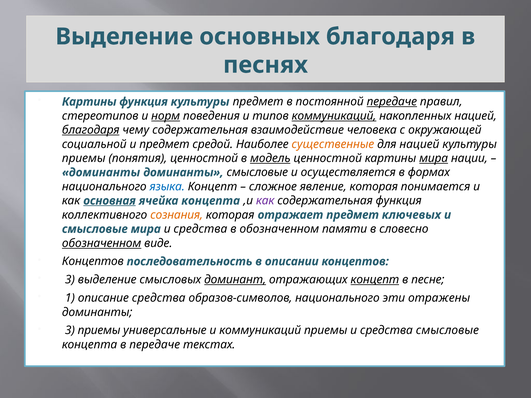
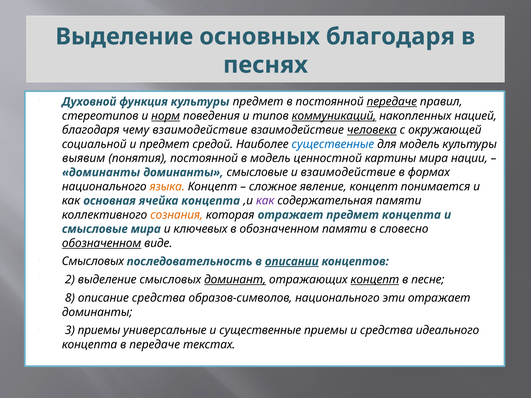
Картины: Картины -> Духовной (89, 102)
благодаря underline: present -> none (91, 130)
чему содержательная: содержательная -> взаимодействие (200, 130)
человека underline: none -> present (372, 130)
существенные colour: orange -> blue (333, 144)
для нацией: нацией -> модель (419, 144)
приемы: приемы -> выявим (84, 158)
понятия ценностной: ценностной -> постоянной (204, 158)
модель underline: present -> none (270, 158)
мира underline: present -> none (434, 158)
и осуществляется: осуществляется -> взаимодействие (348, 173)
языка colour: blue -> orange (167, 187)
явление которая: которая -> концепт (374, 187)
основная underline: present -> none (110, 201)
содержательная функция: функция -> памяти (399, 201)
предмет ключевых: ключевых -> концепта (411, 215)
мира и средства: средства -> ключевых (201, 229)
Концептов: Концептов -> Смысловых (93, 262)
описании underline: none -> present (292, 262)
3: 3 -> 2 (70, 280)
1: 1 -> 8 (70, 298)
эти отражены: отражены -> отражает (439, 298)
и коммуникаций: коммуникаций -> существенные (260, 331)
средства смысловые: смысловые -> идеального (448, 331)
